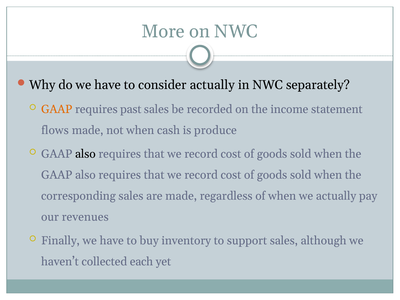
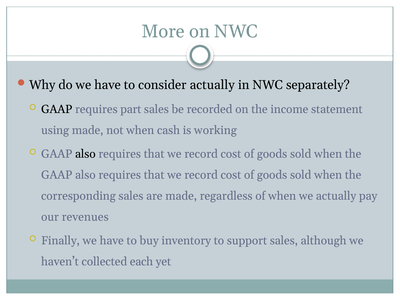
GAAP colour: orange -> black (57, 109)
past: past -> part (131, 109)
flows: flows -> using (55, 130)
produce: produce -> working (215, 130)
